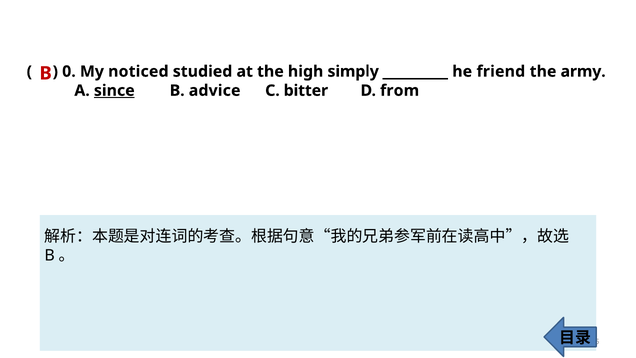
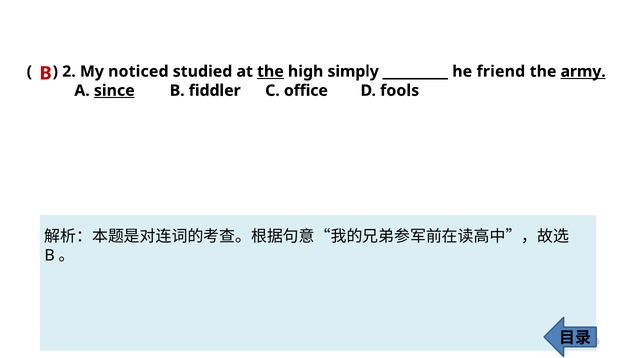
0: 0 -> 2 (69, 71)
the underline: none -> present (270, 71)
army underline: none -> present (583, 71)
advice: advice -> fiddler (215, 91)
bitter: bitter -> office (306, 91)
from: from -> fools (400, 91)
